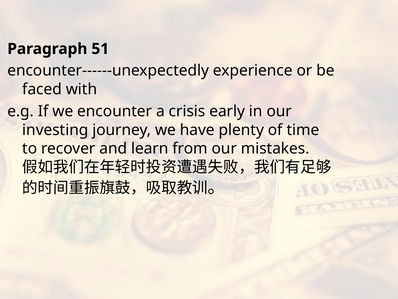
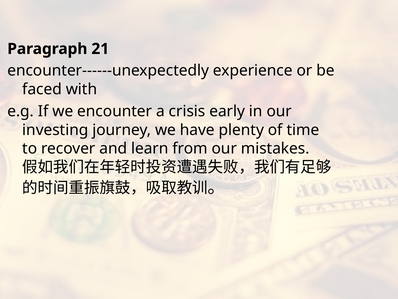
51: 51 -> 21 (100, 49)
